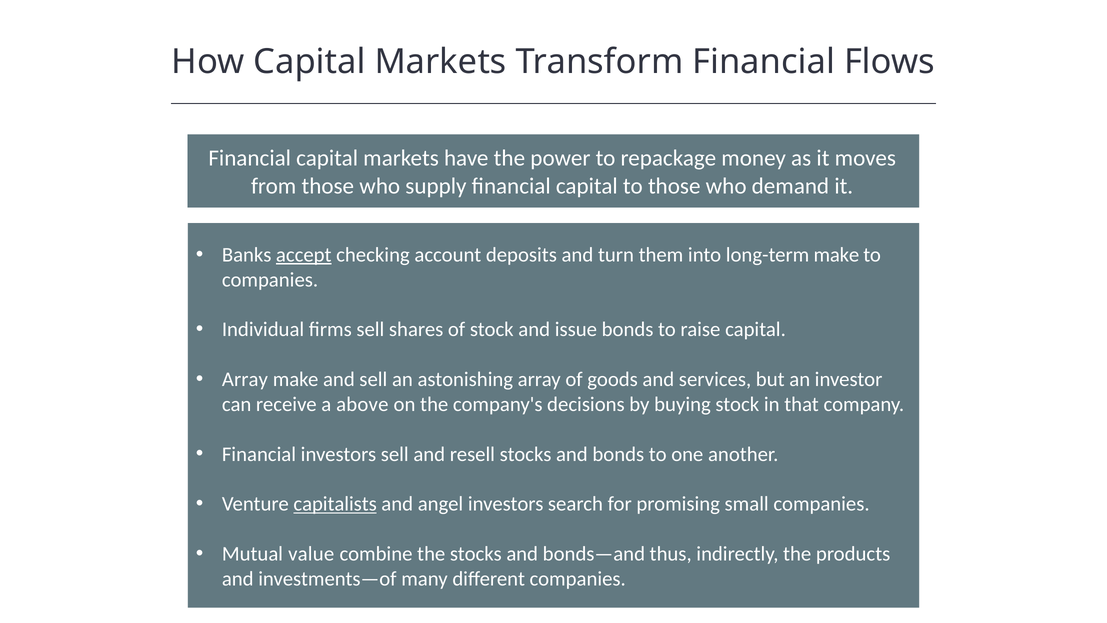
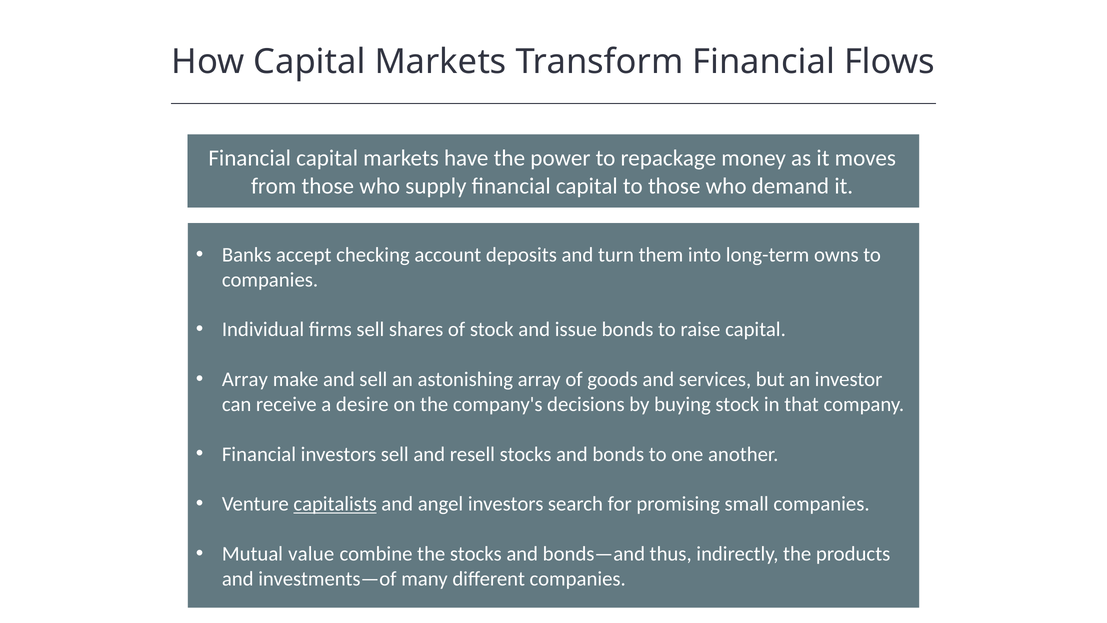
accept underline: present -> none (304, 255)
long-term make: make -> owns (836, 255)
above: above -> desire (362, 404)
